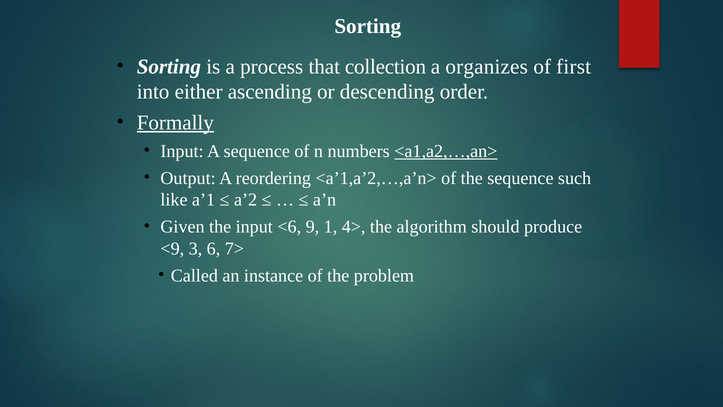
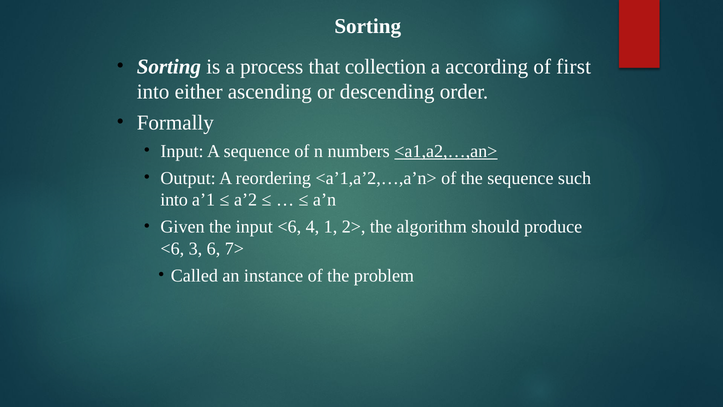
organizes: organizes -> according (487, 67)
Formally underline: present -> none (175, 122)
like: like -> into (174, 200)
9: 9 -> 4 (312, 227)
4>: 4> -> 2> (354, 227)
<9: <9 -> <6 (172, 248)
